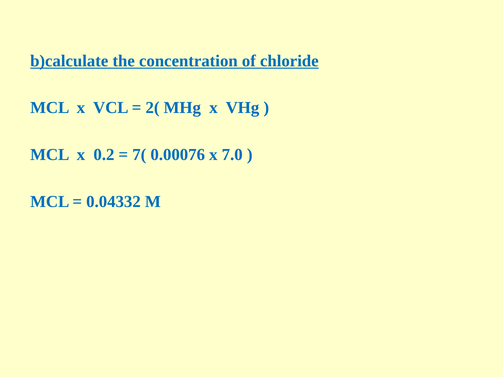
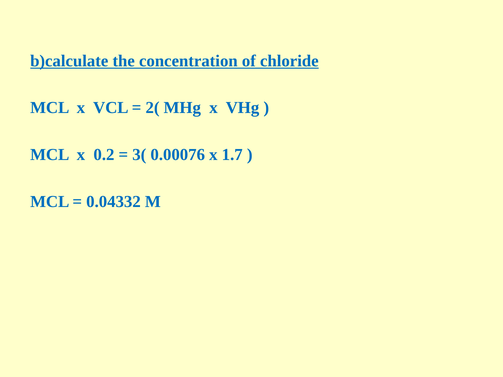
7(: 7( -> 3( (139, 155)
7.0: 7.0 -> 1.7 (232, 155)
